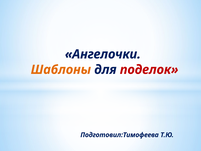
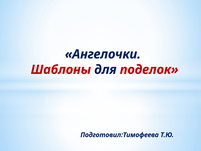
Шаблоны colour: orange -> red (61, 70)
